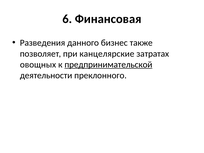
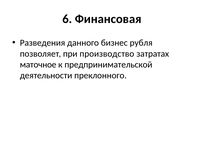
также: также -> рубля (141, 43)
канцелярские: канцелярские -> производство (107, 54)
овощных: овощных -> маточное (38, 65)
предпринимательской underline: present -> none (108, 65)
